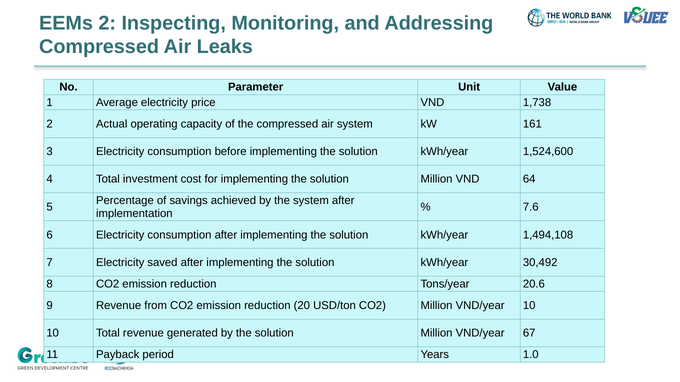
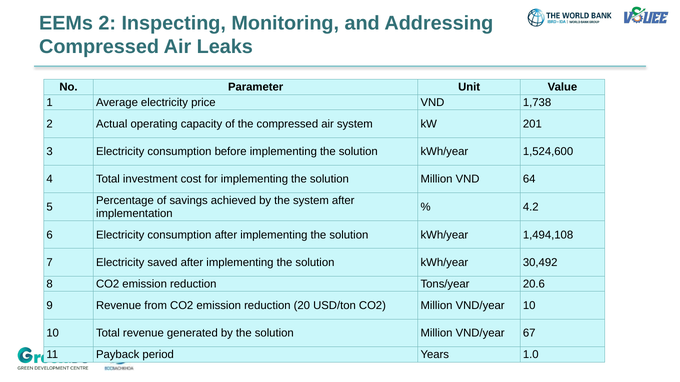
161: 161 -> 201 (532, 124)
7.6: 7.6 -> 4.2 (531, 207)
